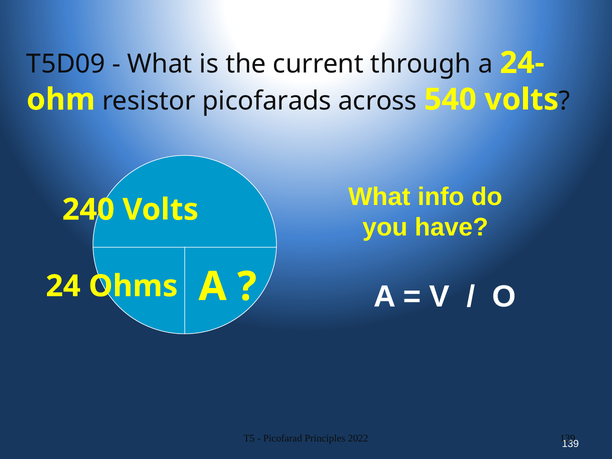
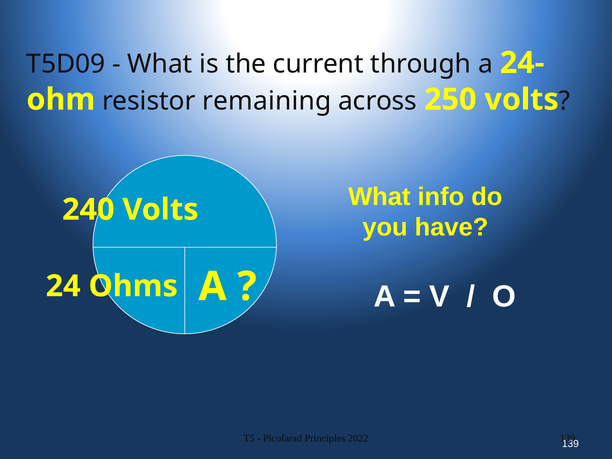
picofarads: picofarads -> remaining (267, 101)
540: 540 -> 250 (450, 100)
